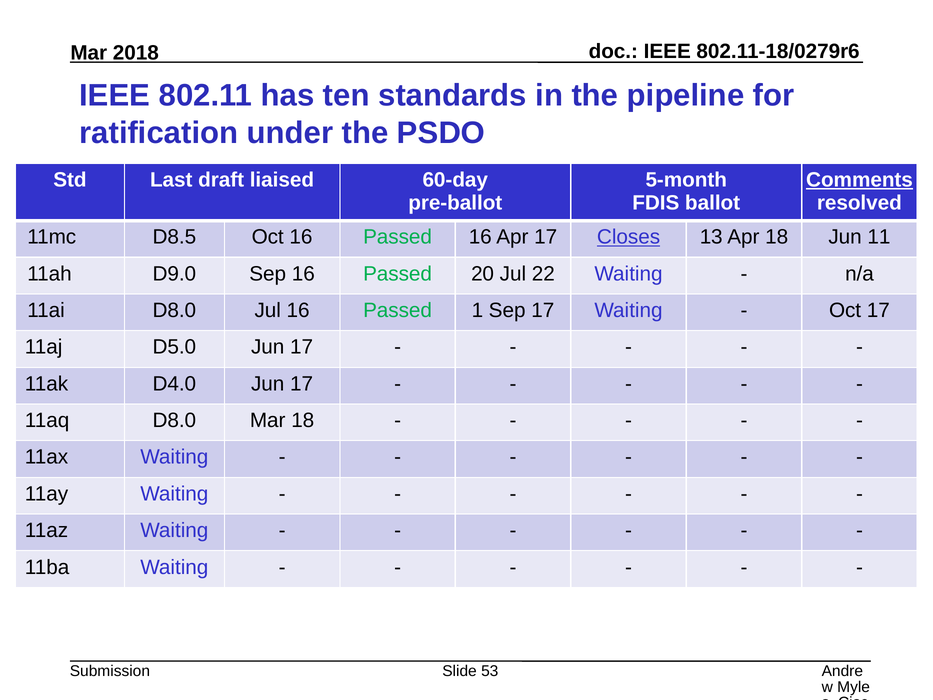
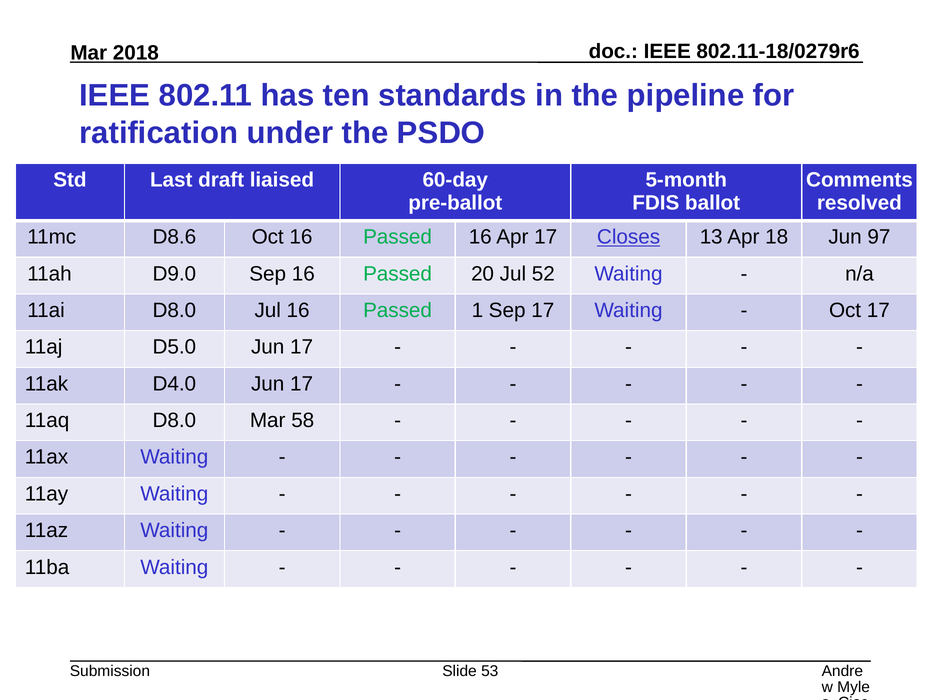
Comments underline: present -> none (859, 180)
D8.5: D8.5 -> D8.6 (174, 237)
11: 11 -> 97 (879, 237)
22: 22 -> 52 (543, 274)
Mar 18: 18 -> 58 (303, 420)
